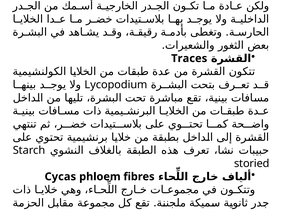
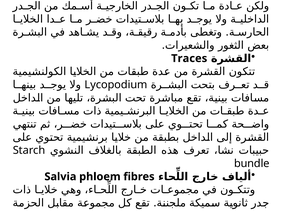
storied: storied -> bundle (252, 164)
Cycas: Cycas -> Salvia (60, 177)
